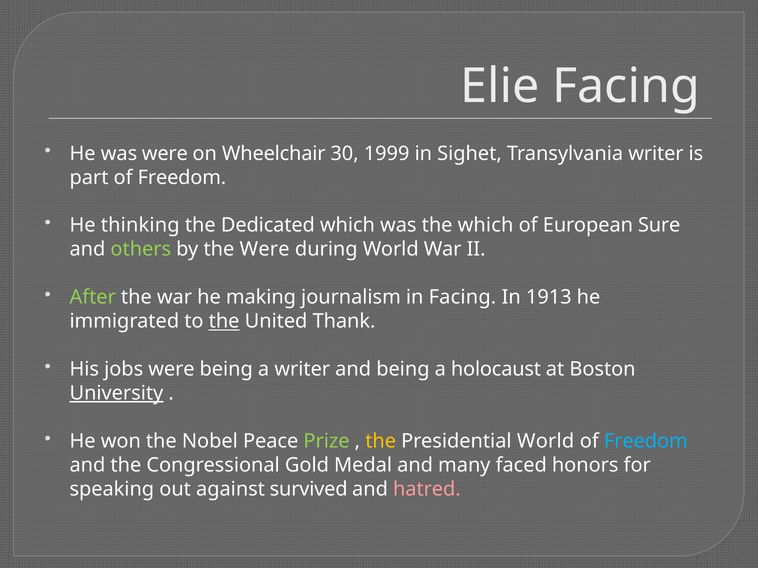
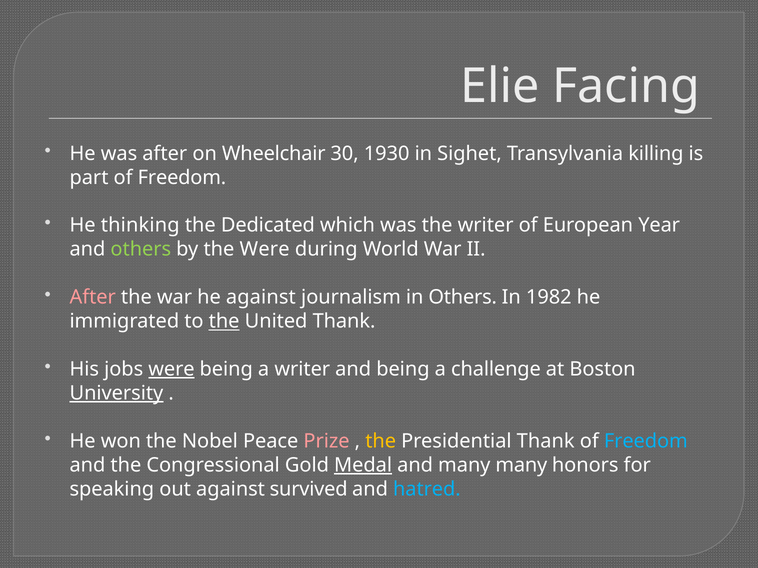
was were: were -> after (165, 154)
1999: 1999 -> 1930 (387, 154)
Transylvania writer: writer -> killing (656, 154)
the which: which -> writer (486, 226)
Sure: Sure -> Year (659, 226)
After colour: light green -> pink (93, 298)
he making: making -> against (261, 298)
in Facing: Facing -> Others (463, 298)
1913: 1913 -> 1982 (549, 298)
were underline: none -> present (171, 370)
holocaust: holocaust -> challenge (496, 370)
Prize colour: light green -> pink (326, 442)
Presidential World: World -> Thank (546, 442)
Medal underline: none -> present (363, 466)
many faced: faced -> many (521, 466)
hatred colour: pink -> light blue (427, 490)
